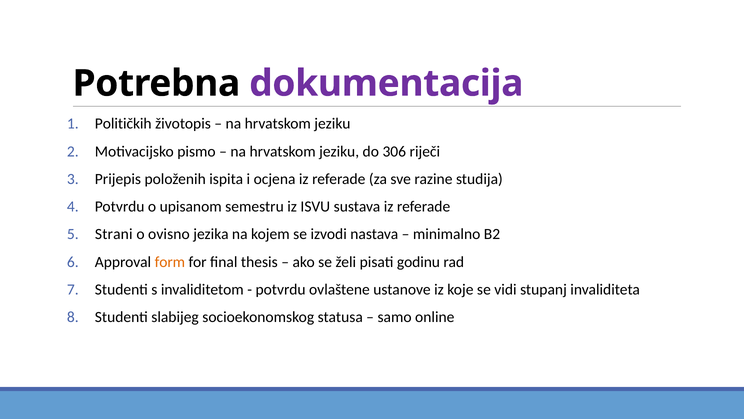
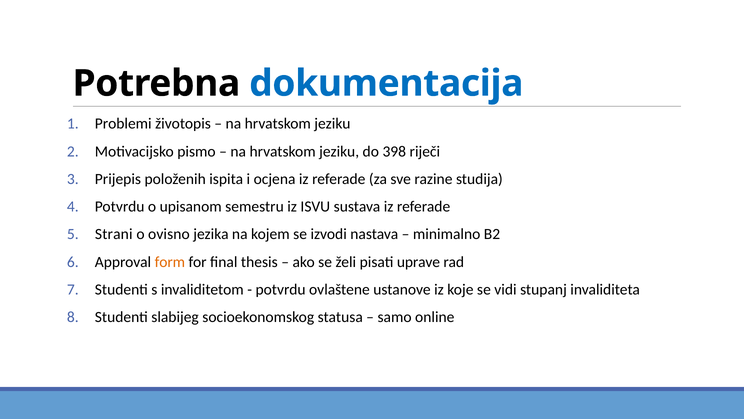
dokumentacija colour: purple -> blue (386, 83)
Političkih: Političkih -> Problemi (123, 124)
306: 306 -> 398 (394, 151)
godinu: godinu -> uprave (418, 262)
